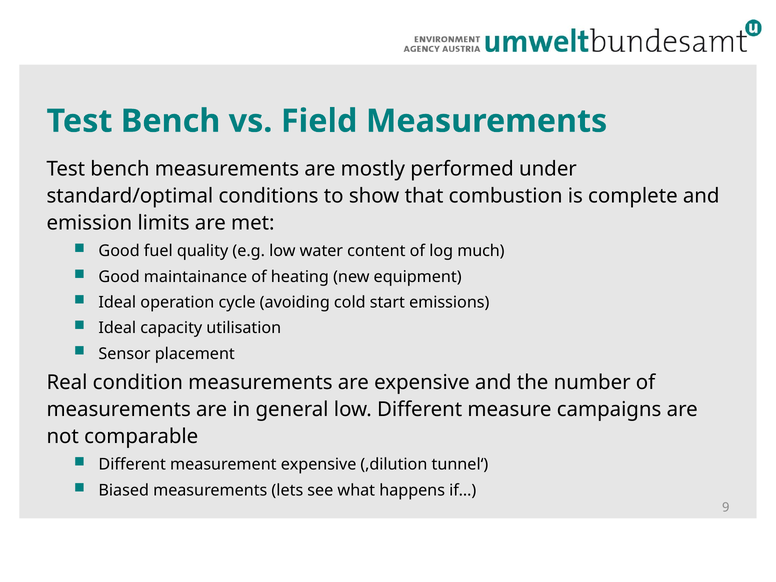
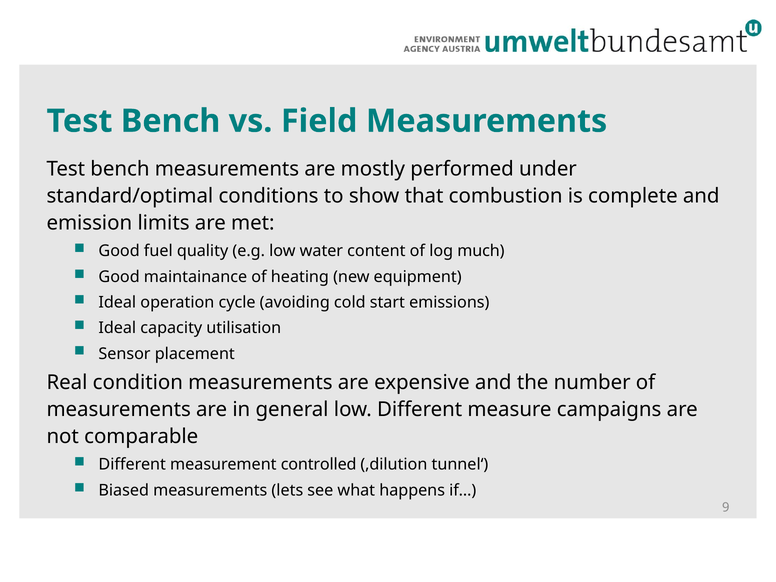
measurement expensive: expensive -> controlled (319, 465)
